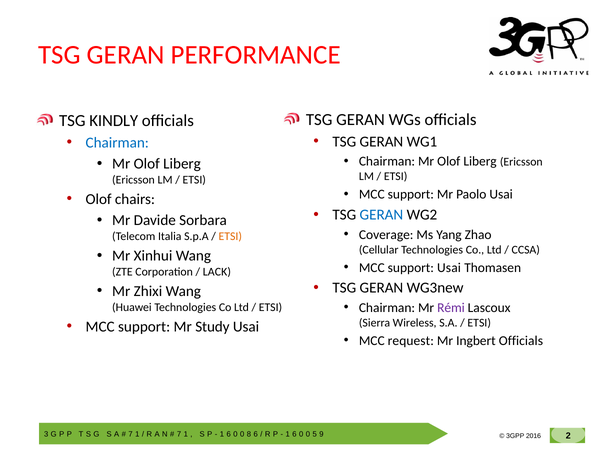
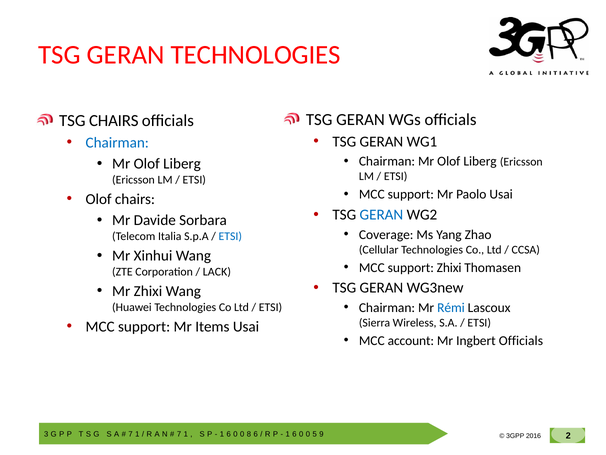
GERAN PERFORMANCE: PERFORMANCE -> TECHNOLOGIES (256, 55)
TSG KINDLY: KINDLY -> CHAIRS (114, 120)
ETSI colour: orange -> blue (230, 236)
support Usai: Usai -> Zhixi (449, 267)
Rémi colour: purple -> blue (451, 307)
Study: Study -> Items (212, 326)
request: request -> account (411, 340)
